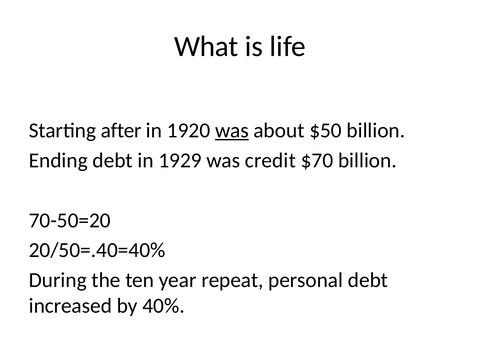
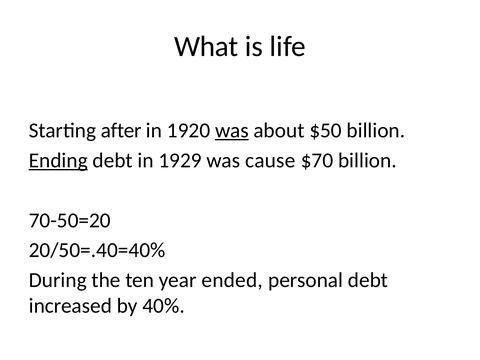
Ending underline: none -> present (58, 161)
credit: credit -> cause (270, 161)
repeat: repeat -> ended (232, 280)
